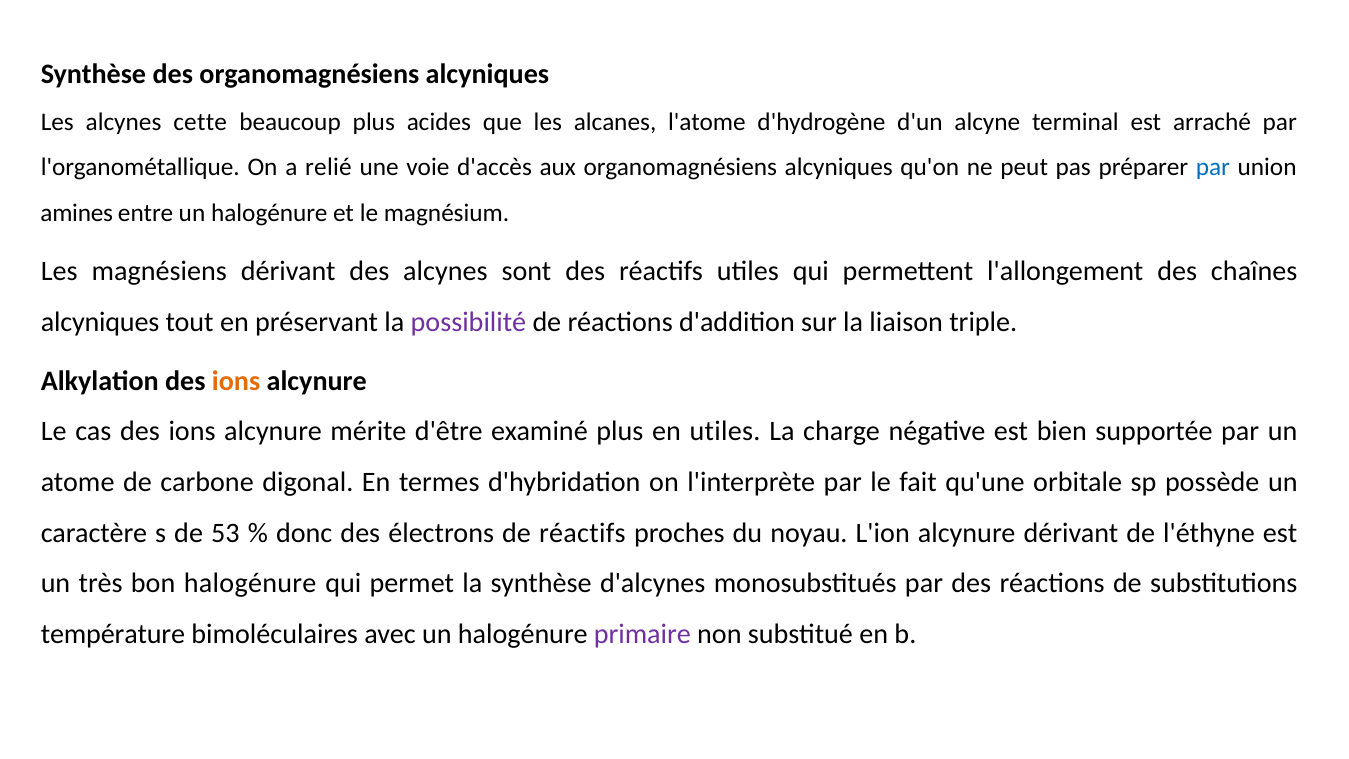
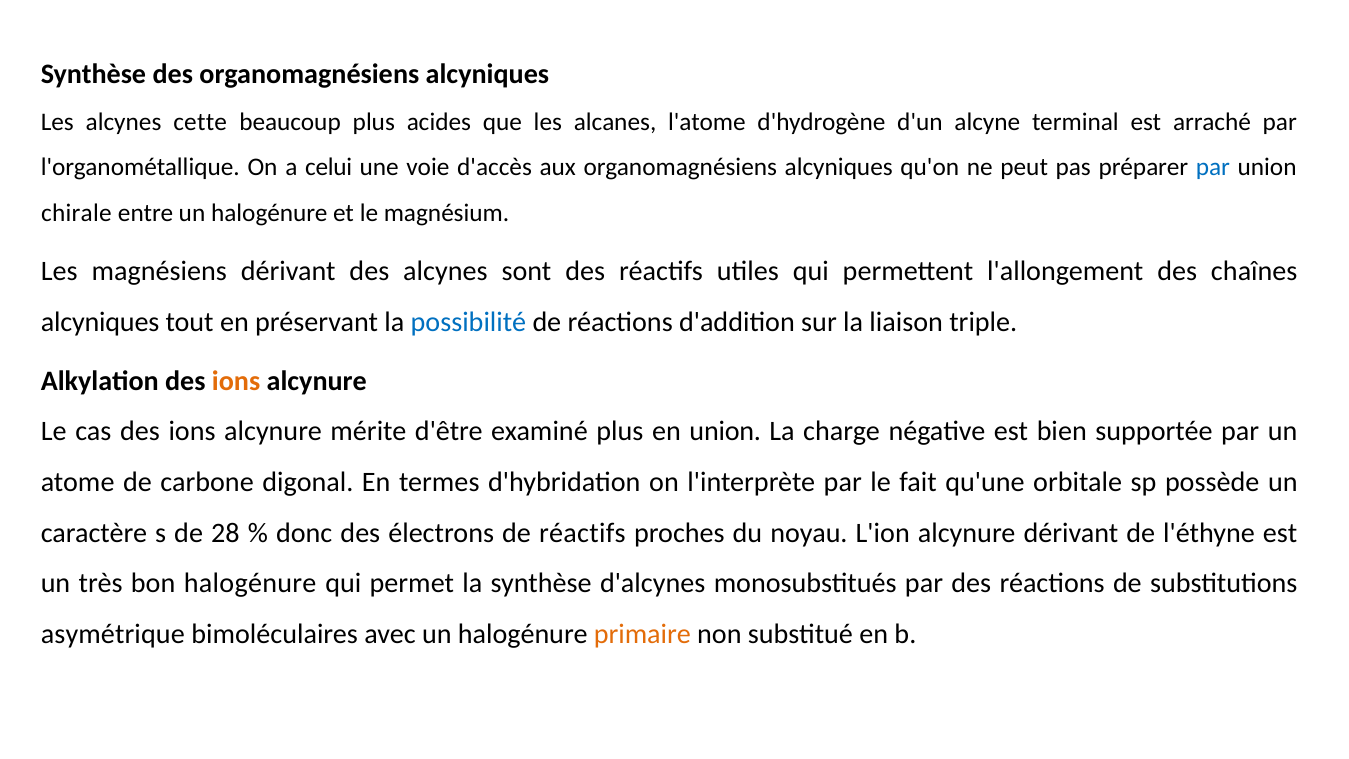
relié: relié -> celui (329, 167)
amines: amines -> chirale (76, 213)
possibilité colour: purple -> blue (468, 322)
en utiles: utiles -> union (725, 432)
53: 53 -> 28 (225, 533)
température: température -> asymétrique (113, 634)
primaire colour: purple -> orange (642, 634)
